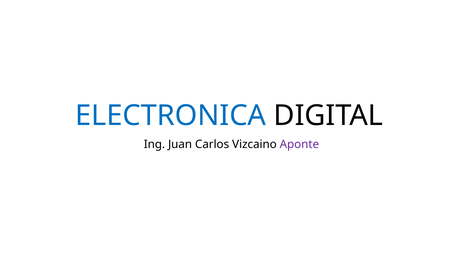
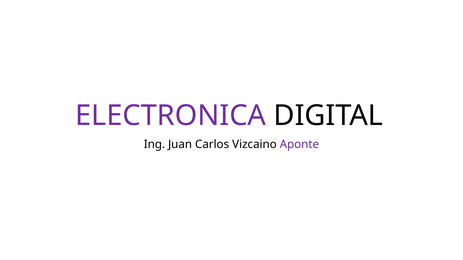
ELECTRONICA colour: blue -> purple (171, 116)
